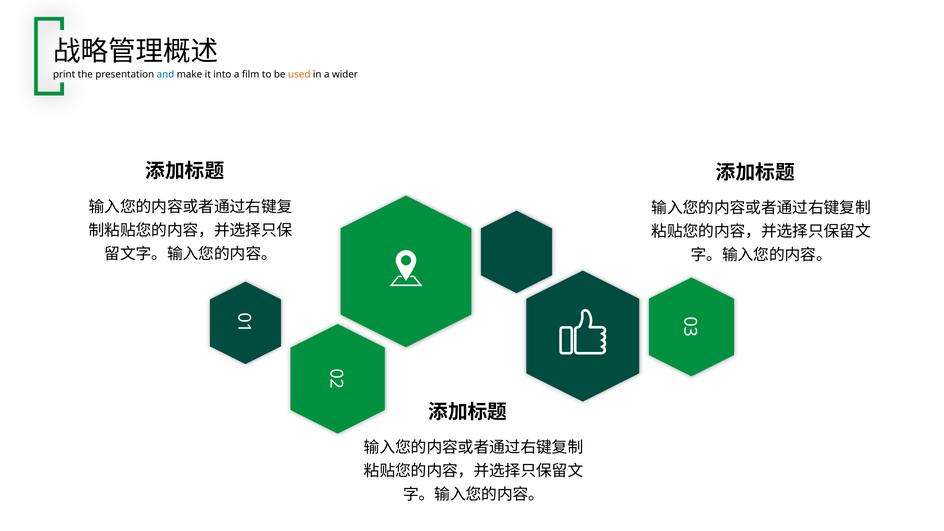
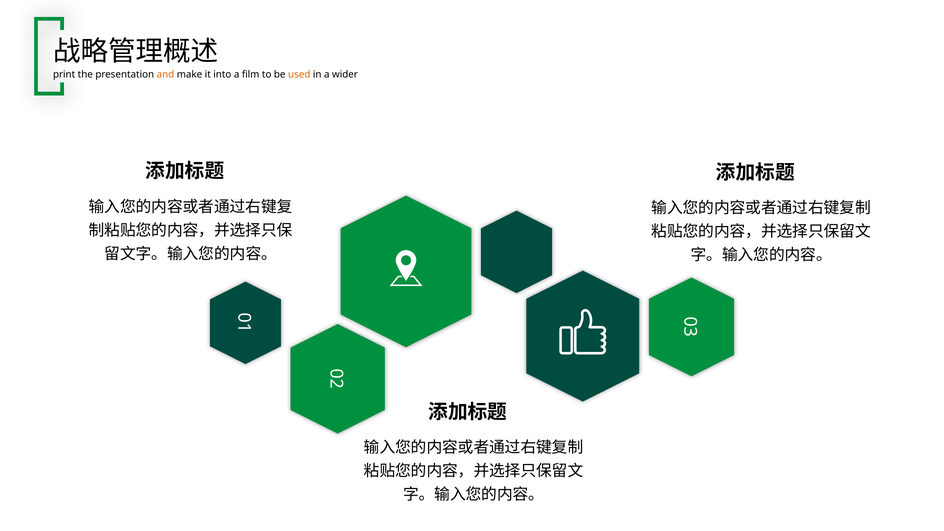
and colour: blue -> orange (165, 75)
